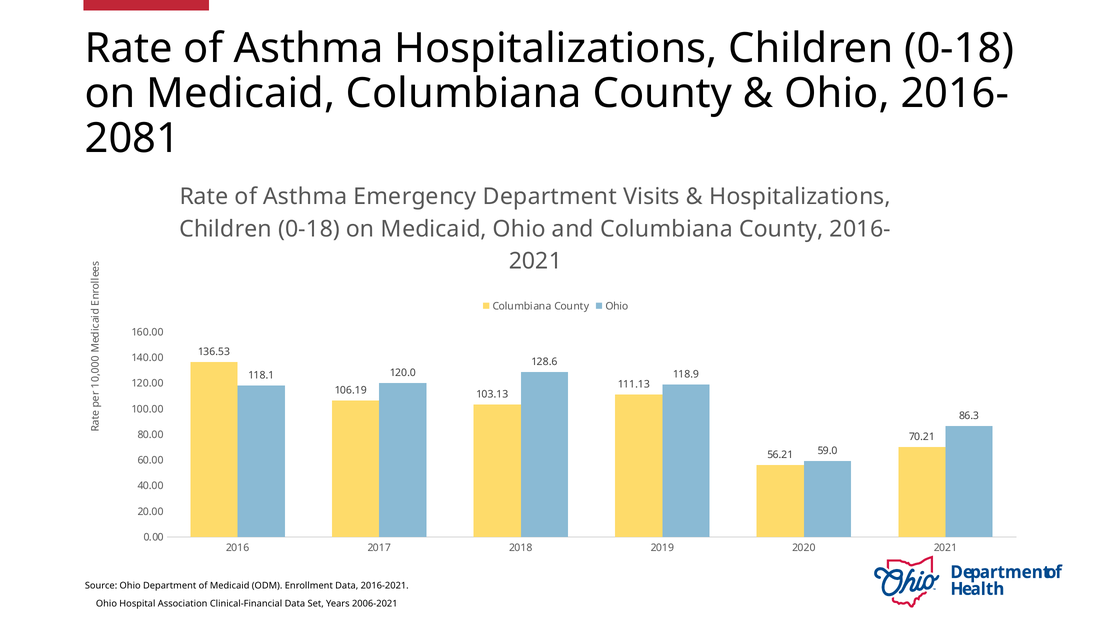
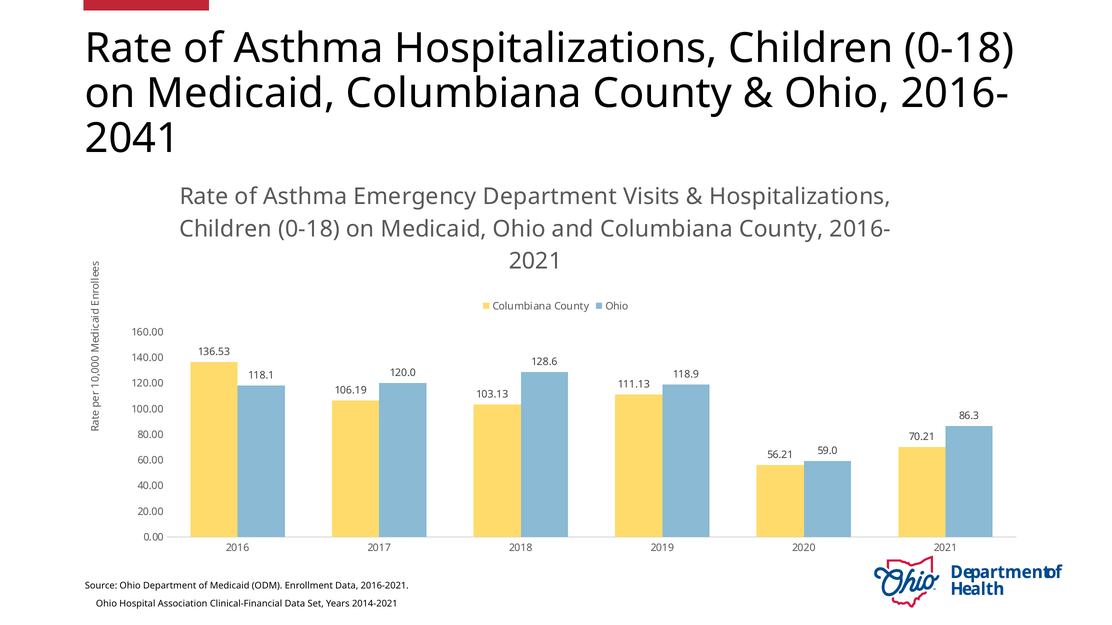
2081: 2081 -> 2041 (132, 138)
2006-2021: 2006-2021 -> 2014-2021 (375, 604)
